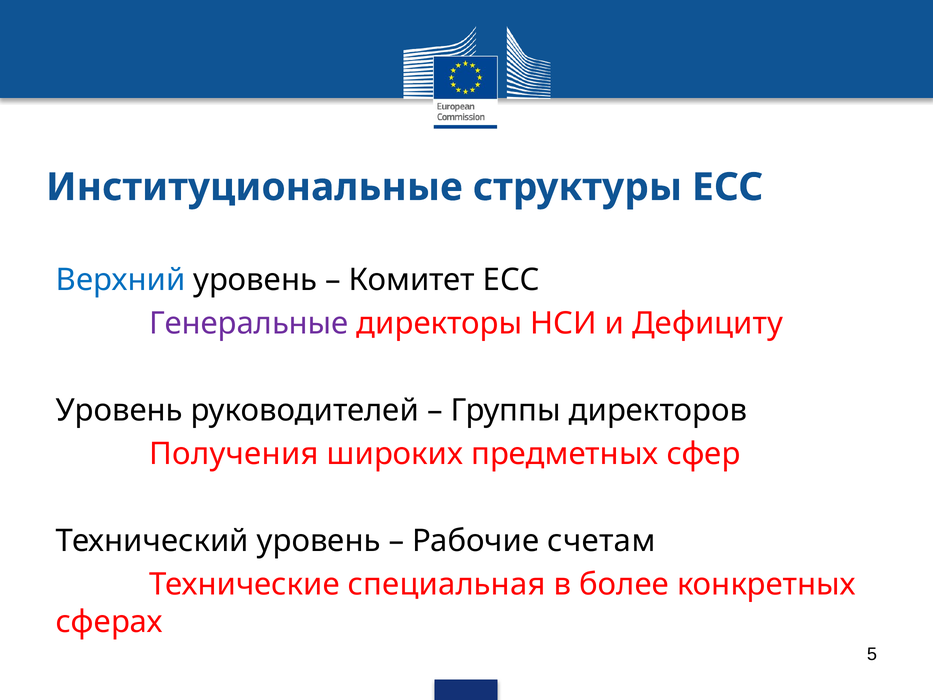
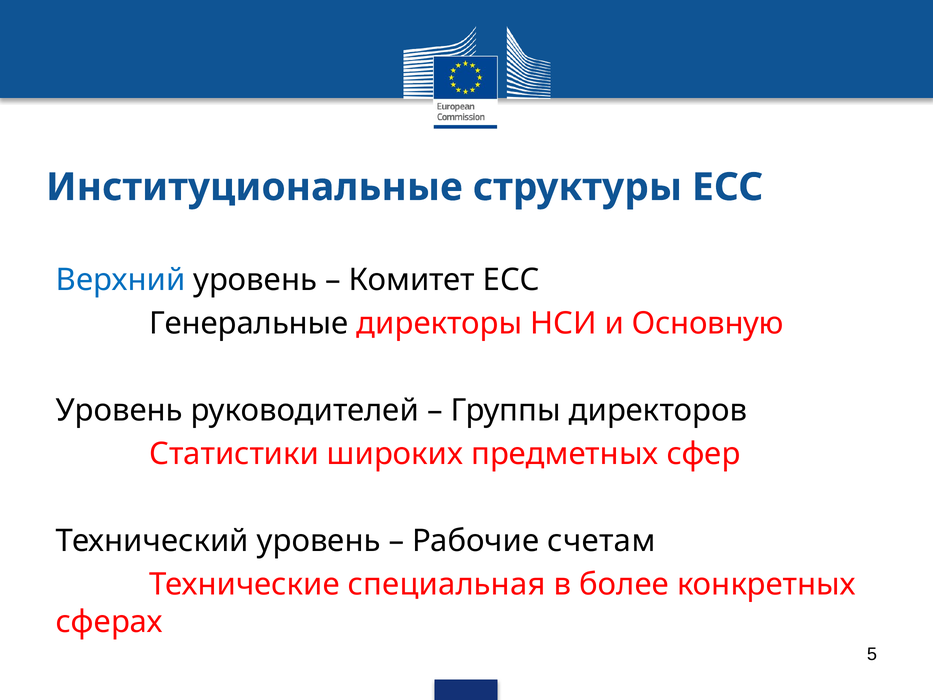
Генеральные colour: purple -> black (249, 323)
Дефициту: Дефициту -> Основную (708, 323)
Получения: Получения -> Статистики (234, 454)
